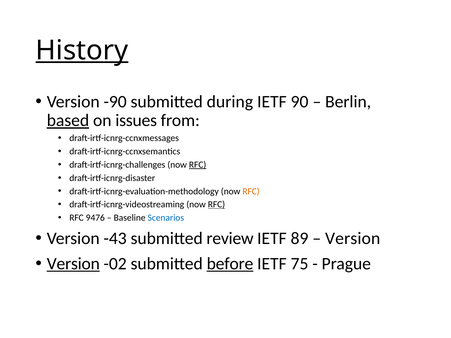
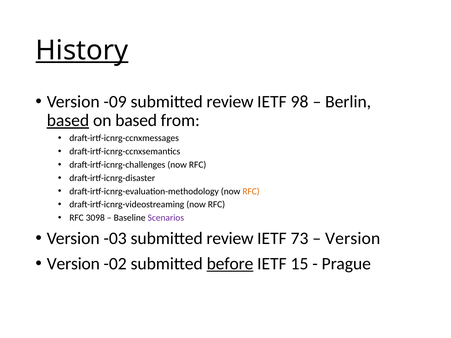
-90: -90 -> -09 (115, 102)
during: during -> review (230, 102)
90: 90 -> 98 (300, 102)
on issues: issues -> based (136, 121)
RFC underline: present -> none (198, 165)
RFC underline: present -> none (216, 205)
9476: 9476 -> 3098 (95, 218)
Scenarios colour: blue -> purple (166, 218)
-43: -43 -> -03 (115, 239)
89: 89 -> 73 (300, 239)
Version underline: present -> none (73, 264)
75: 75 -> 15 (300, 264)
